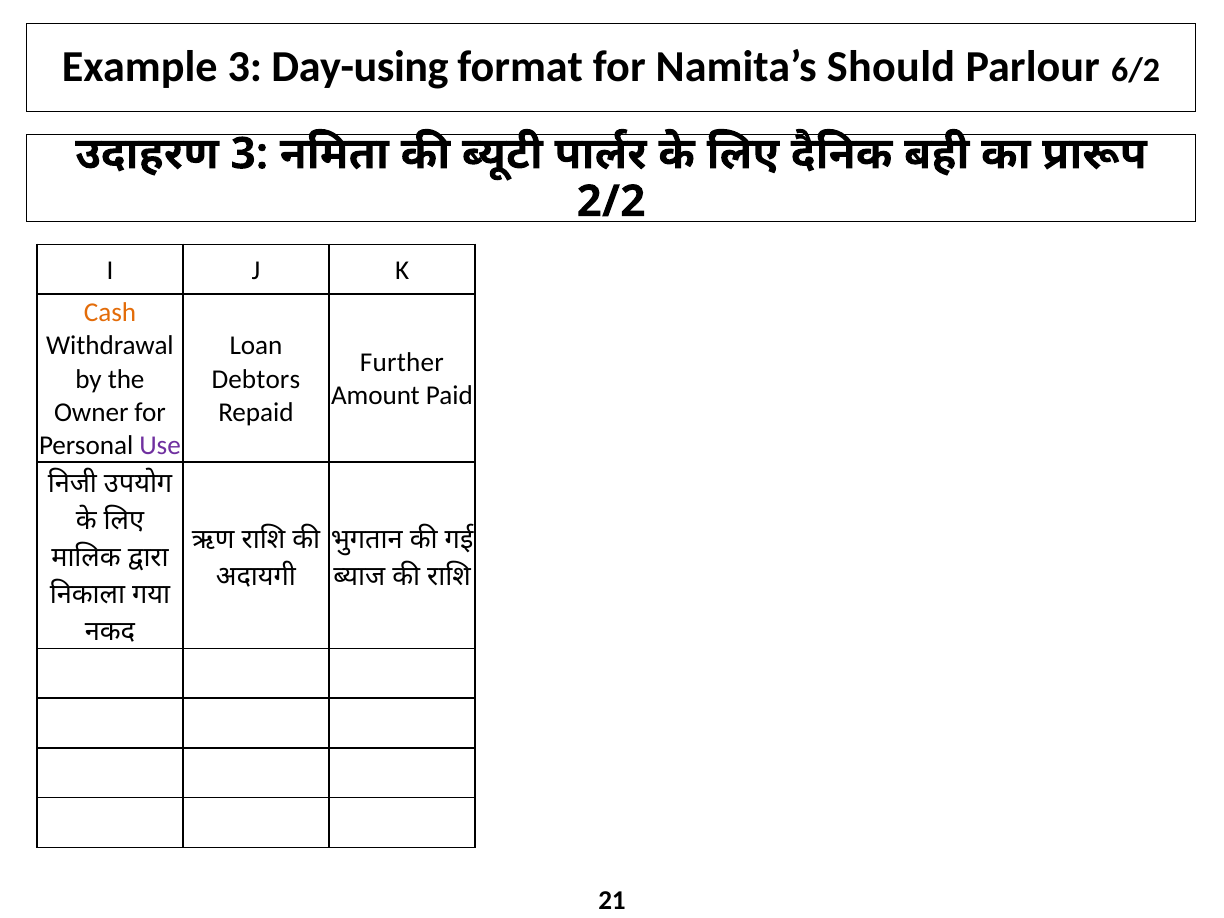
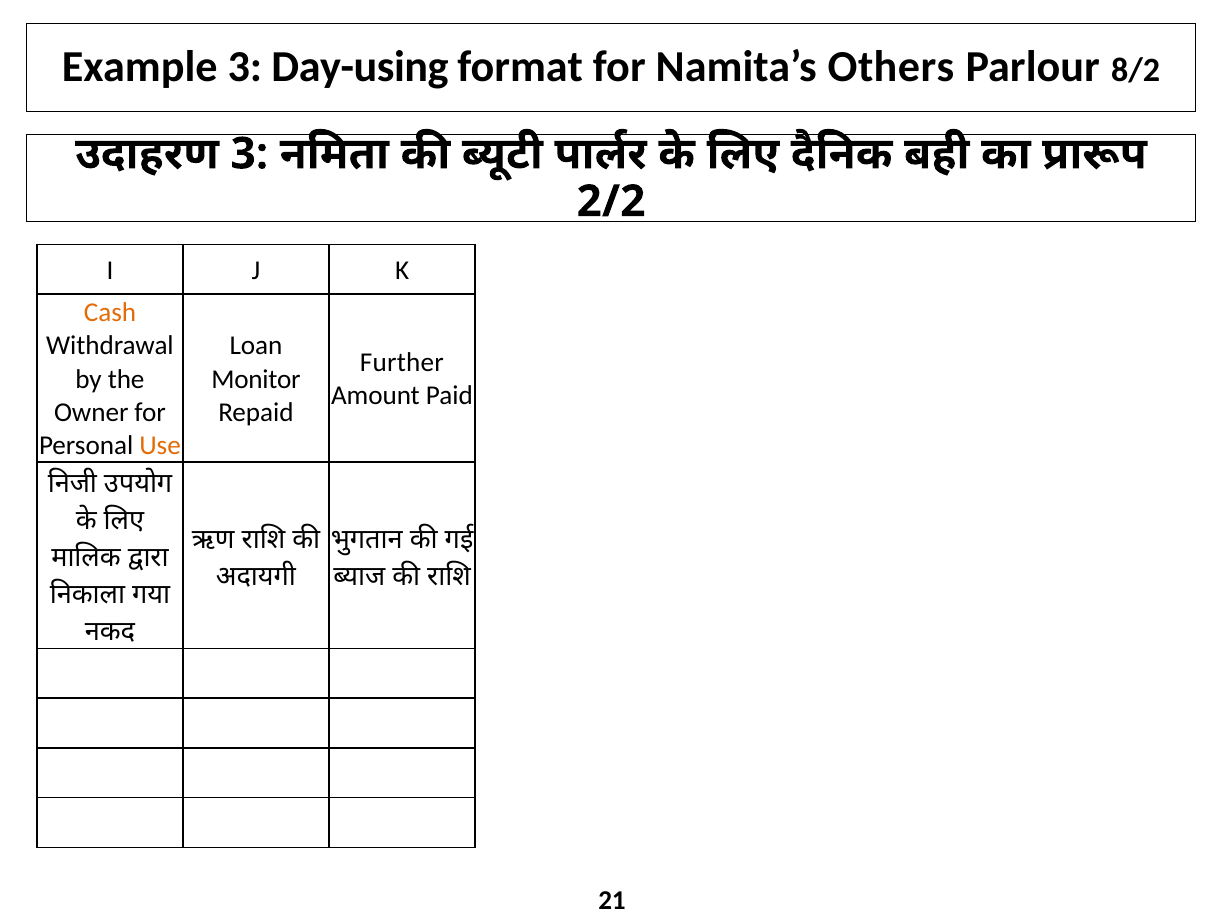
Should: Should -> Others (891, 67)
6/2: 6/2 -> 8/2 (1136, 71)
Debtors: Debtors -> Monitor (256, 379)
Use colour: purple -> orange (160, 446)
